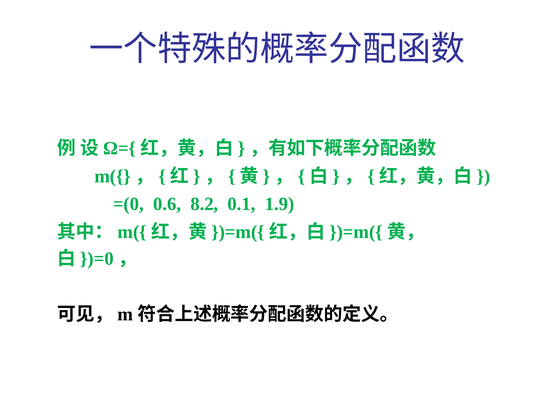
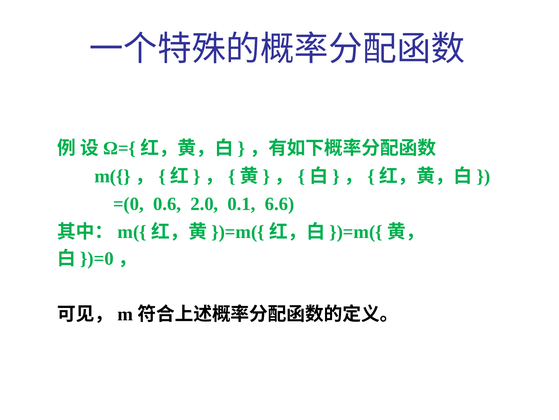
8.2: 8.2 -> 2.0 (204, 204)
1.9: 1.9 -> 6.6 (280, 204)
